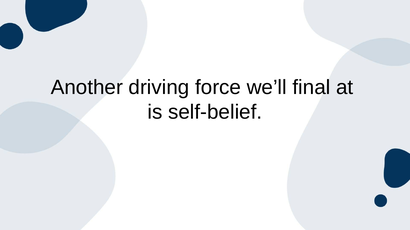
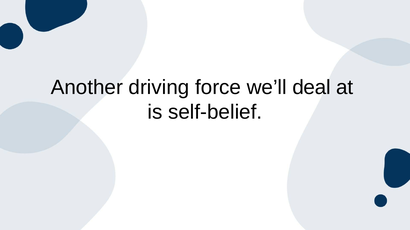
final: final -> deal (312, 87)
